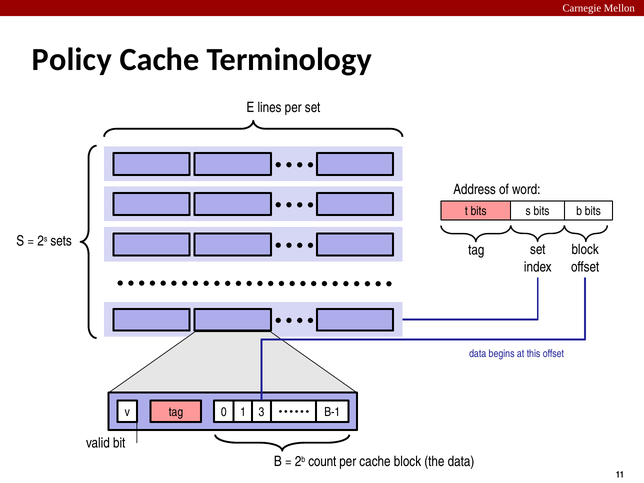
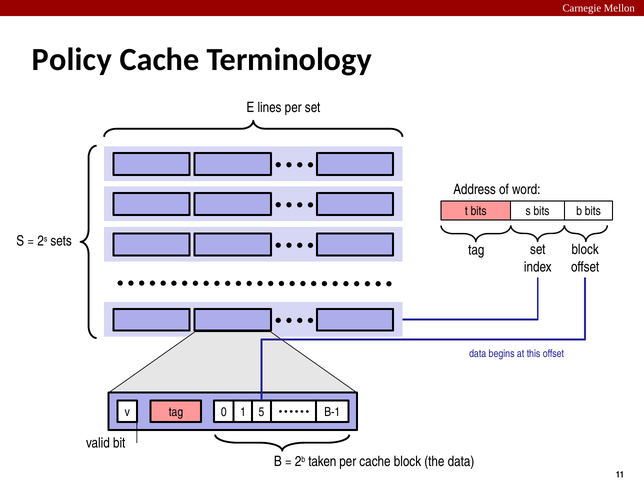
3: 3 -> 5 (261, 412)
count: count -> taken (322, 462)
